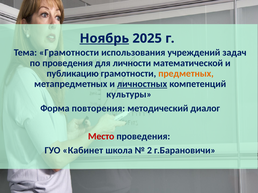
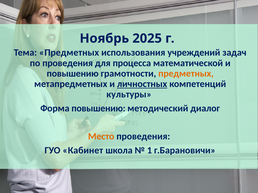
Ноябрь underline: present -> none (104, 39)
Тема Грамотности: Грамотности -> Предметных (69, 53)
личности: личности -> процесса (132, 63)
публикацию: публикацию -> повышению (73, 74)
Форма повторения: повторения -> повышению (98, 109)
Место colour: red -> orange (101, 137)
2: 2 -> 1 (149, 151)
